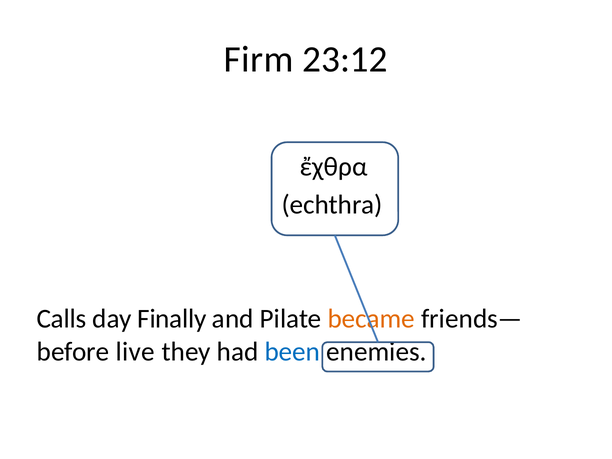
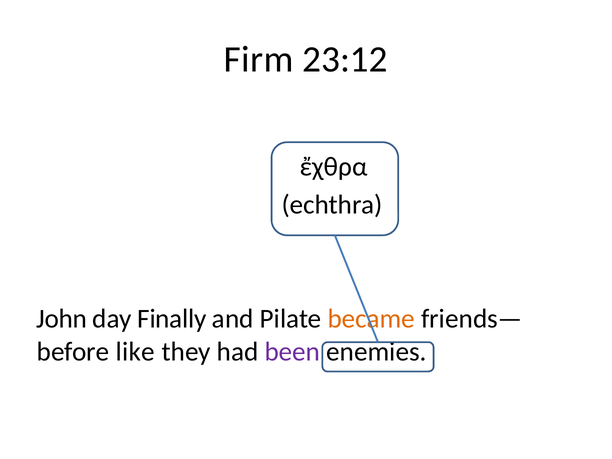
Calls: Calls -> John (62, 319)
live: live -> like (135, 352)
been colour: blue -> purple (292, 352)
